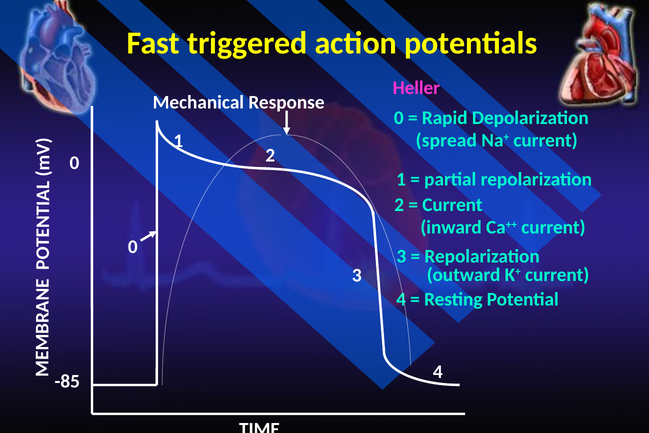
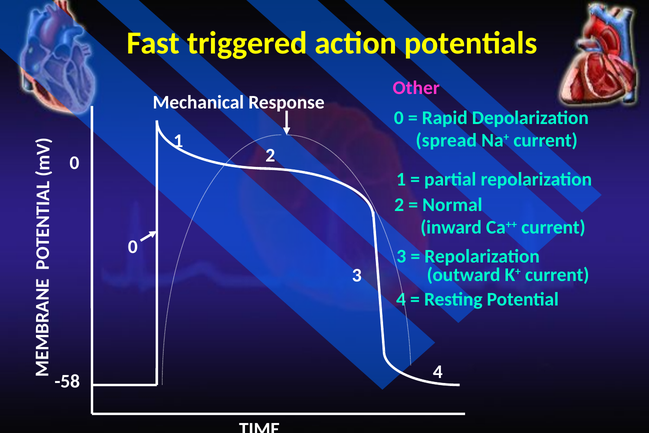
Heller: Heller -> Other (416, 88)
Current: Current -> Normal (452, 205)
-85: -85 -> -58 (67, 381)
